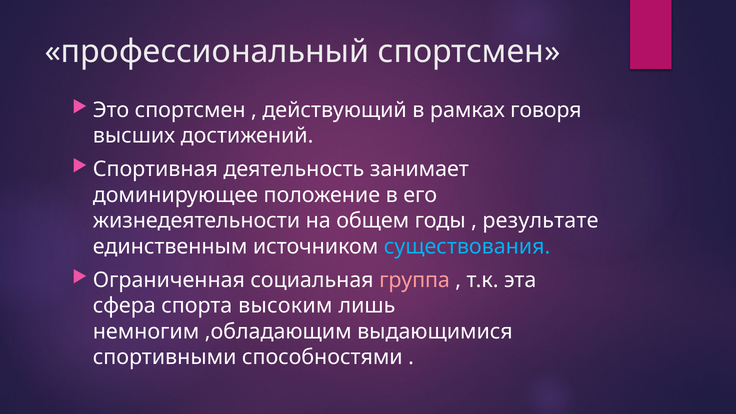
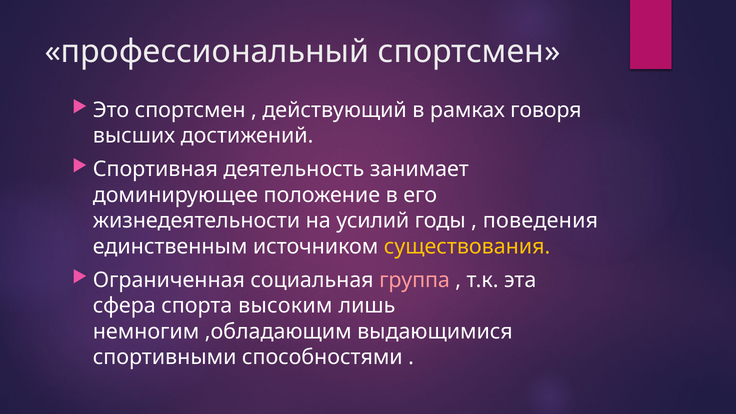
общем: общем -> усилий (373, 221)
результате: результате -> поведения (540, 221)
существования colour: light blue -> yellow (467, 247)
